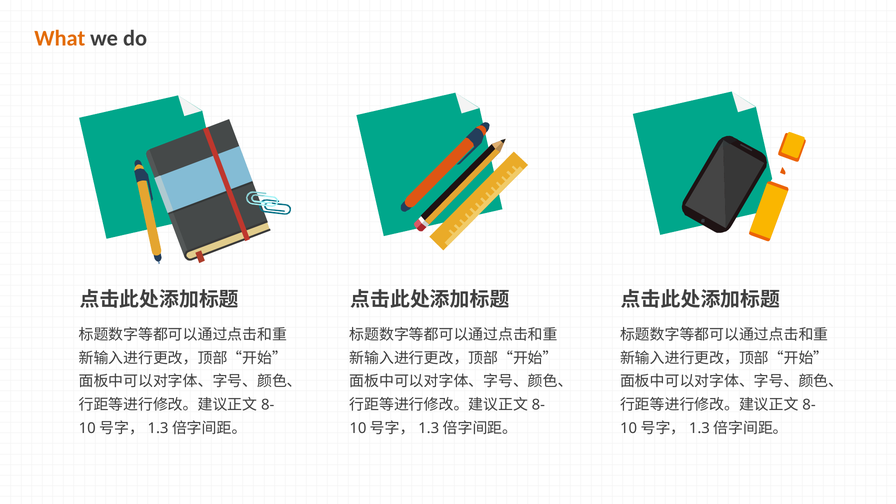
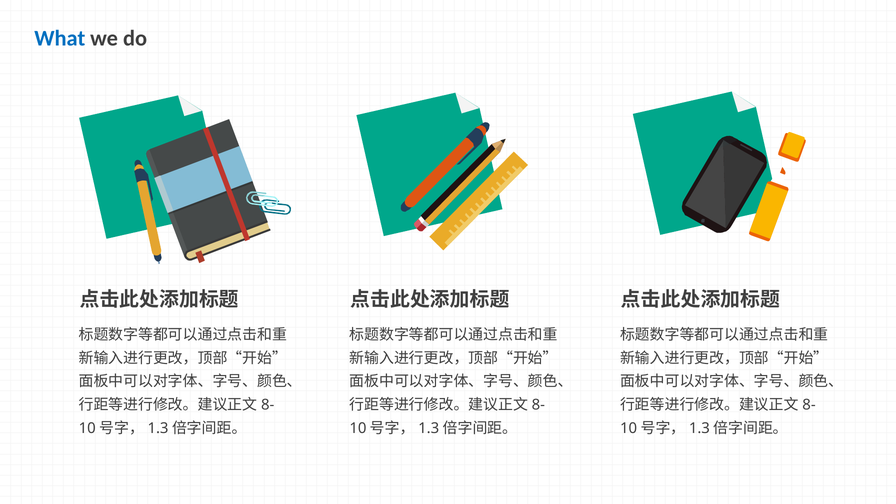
What colour: orange -> blue (60, 38)
